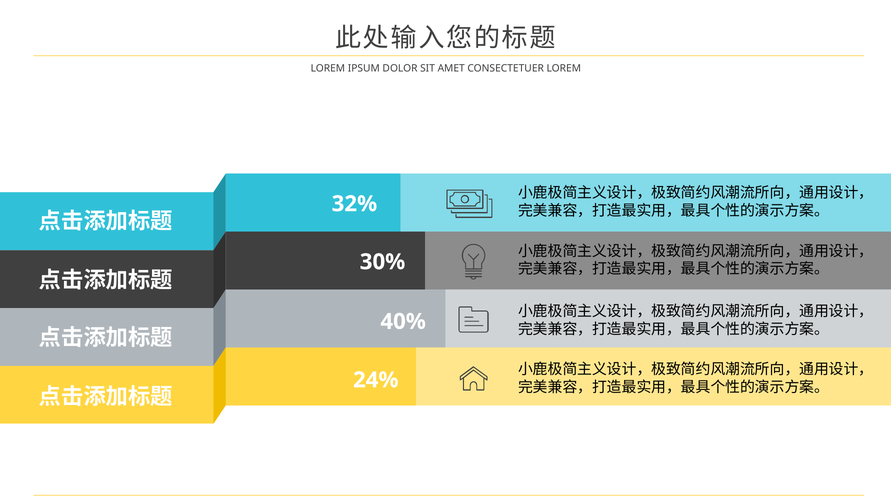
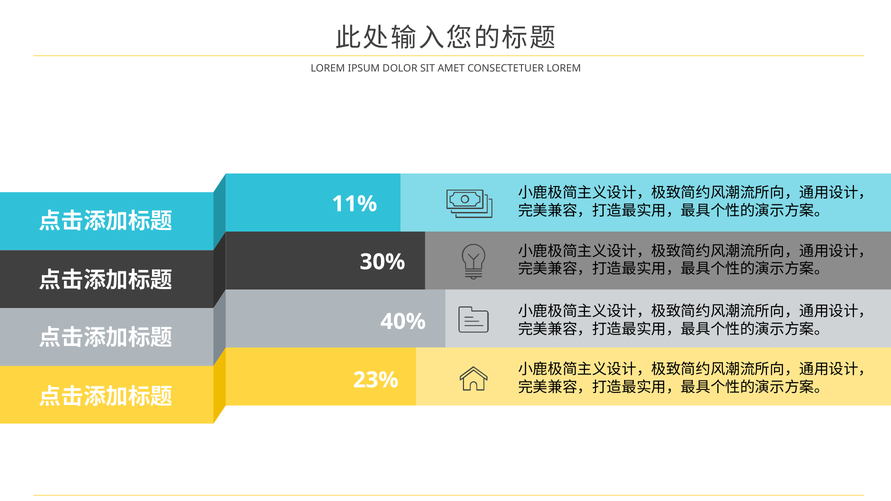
32%: 32% -> 11% (354, 204)
24%: 24% -> 23% (376, 380)
